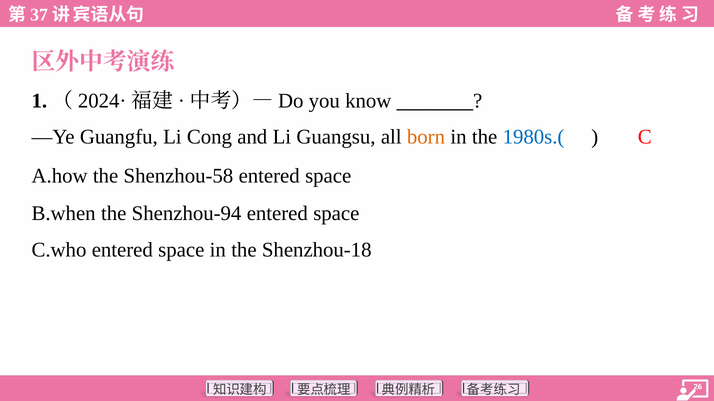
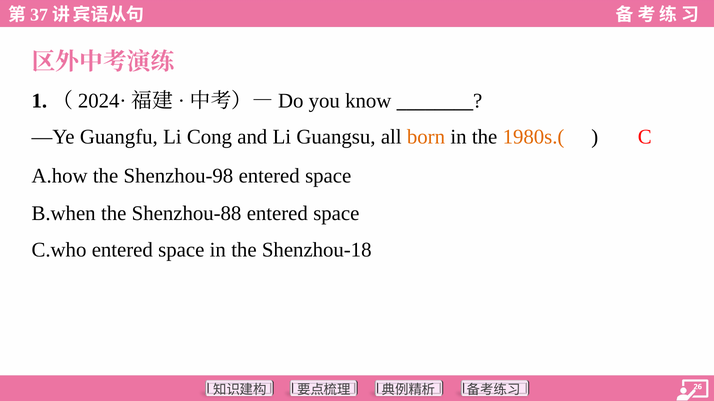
1980s.( colour: blue -> orange (534, 137)
Shenzhou-58: Shenzhou-58 -> Shenzhou-98 (178, 176)
Shenzhou-94: Shenzhou-94 -> Shenzhou-88 (187, 214)
